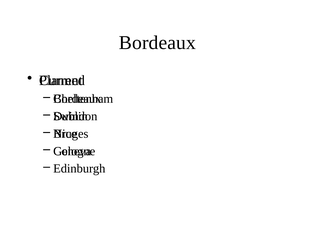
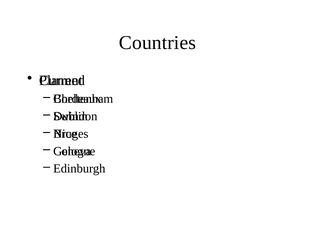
Bordeaux: Bordeaux -> Countries (157, 43)
